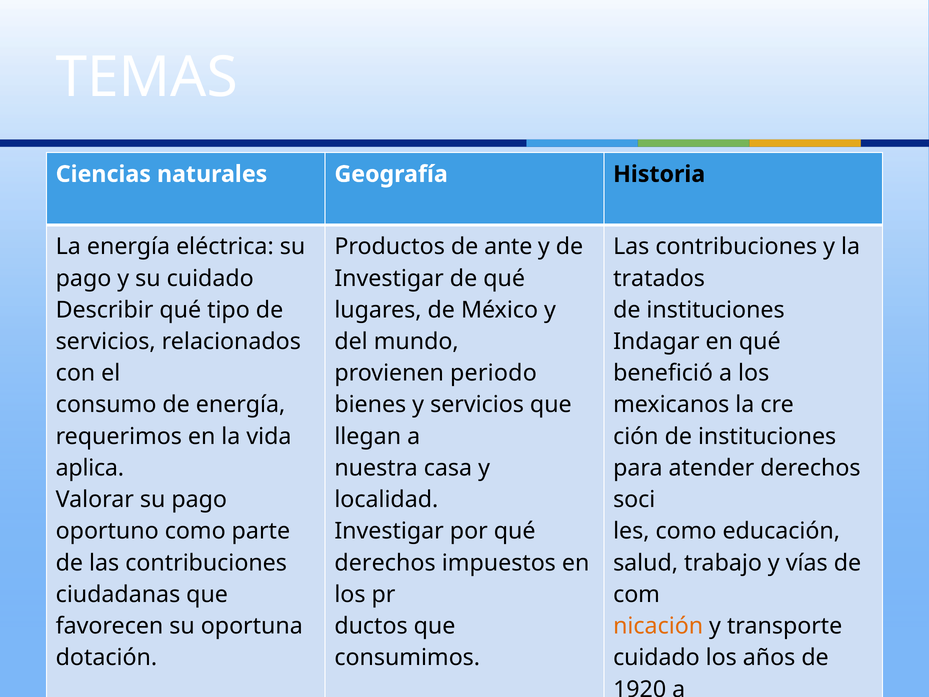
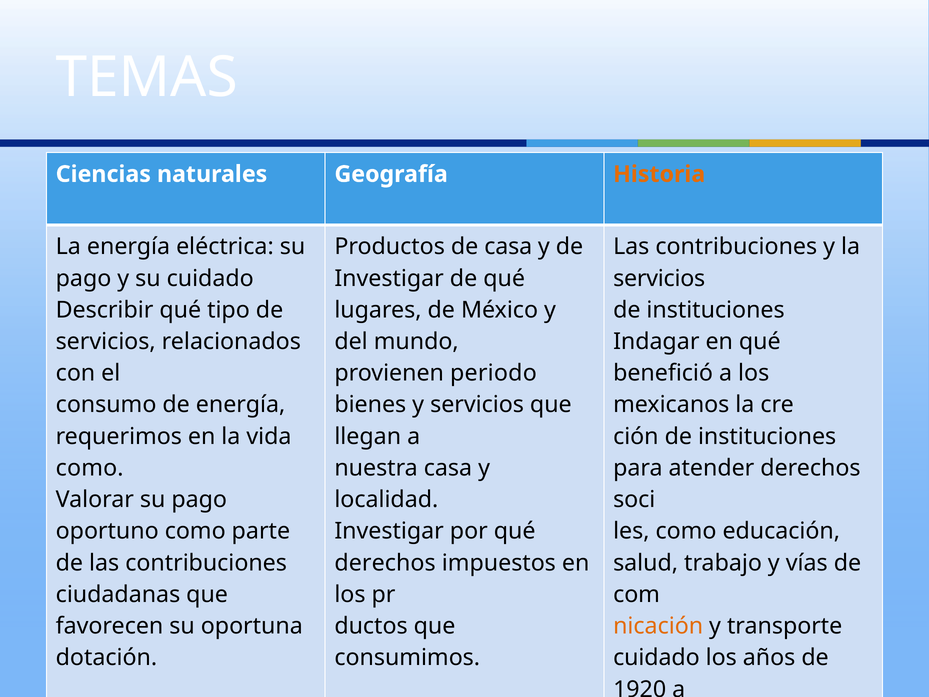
Historia colour: black -> orange (659, 174)
de ante: ante -> casa (508, 247)
tratados: tratados -> servicios (659, 278)
aplica: aplica -> como (90, 468)
